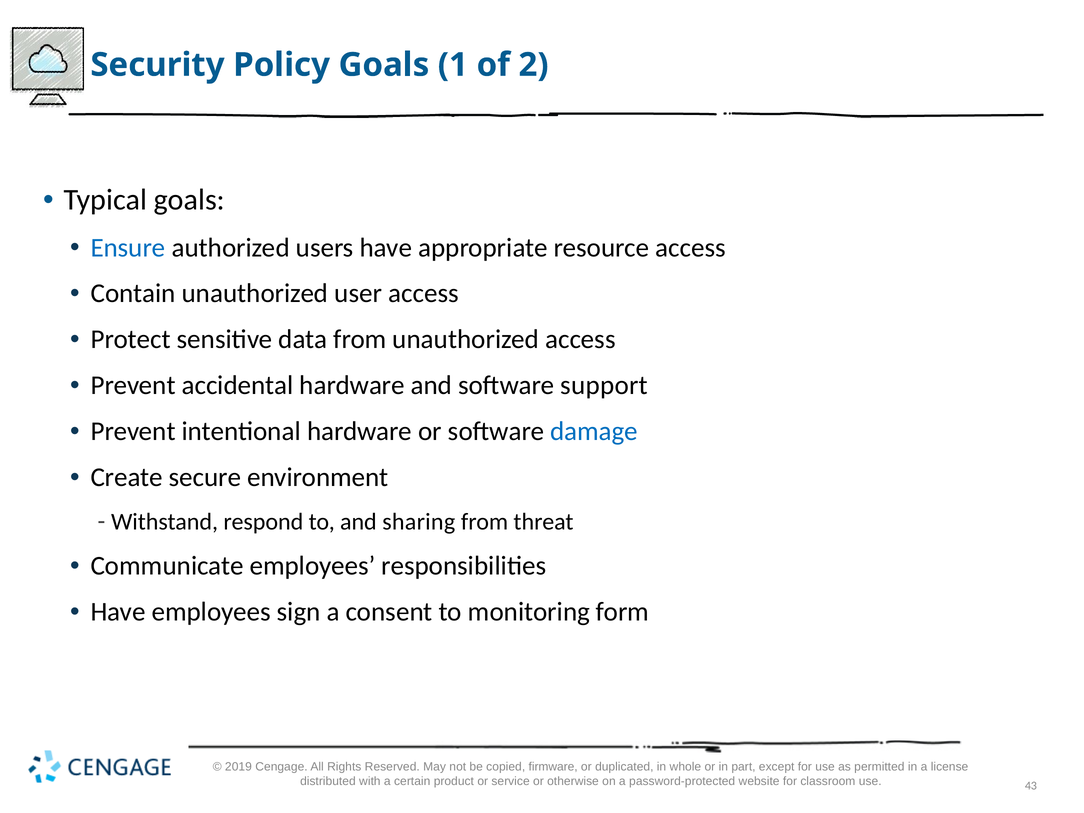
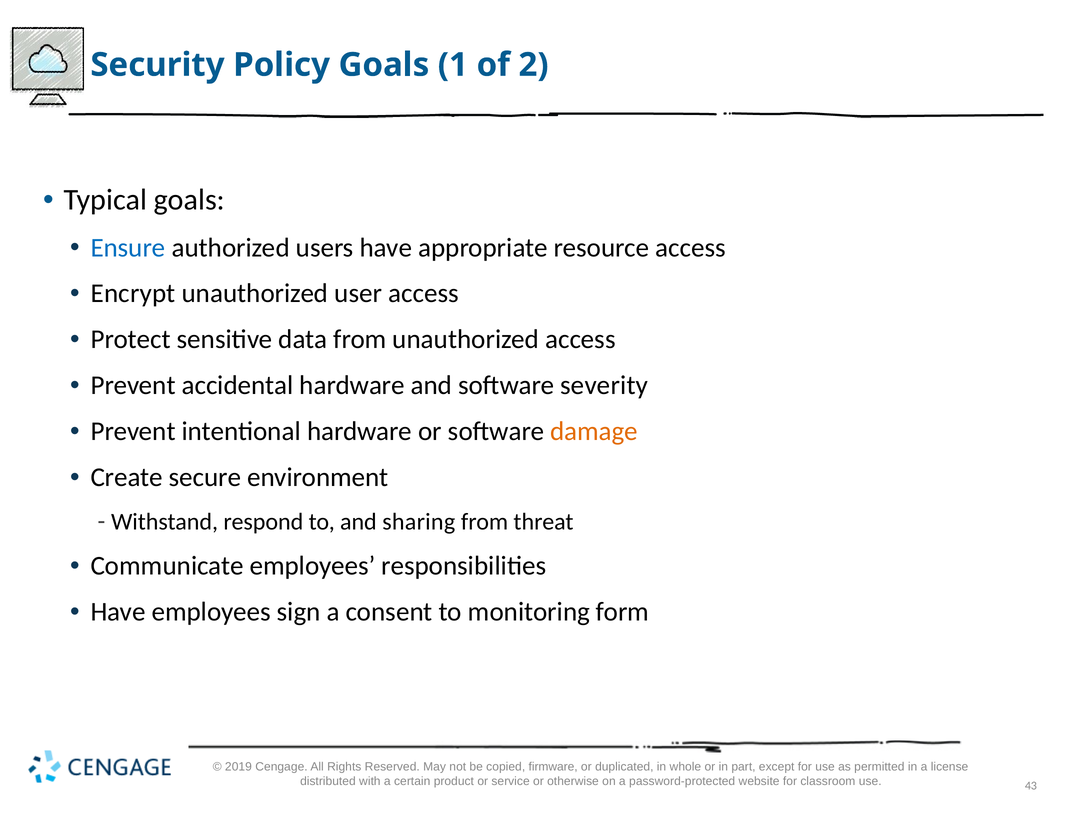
Contain: Contain -> Encrypt (133, 294)
support: support -> severity (604, 385)
damage colour: blue -> orange (594, 431)
